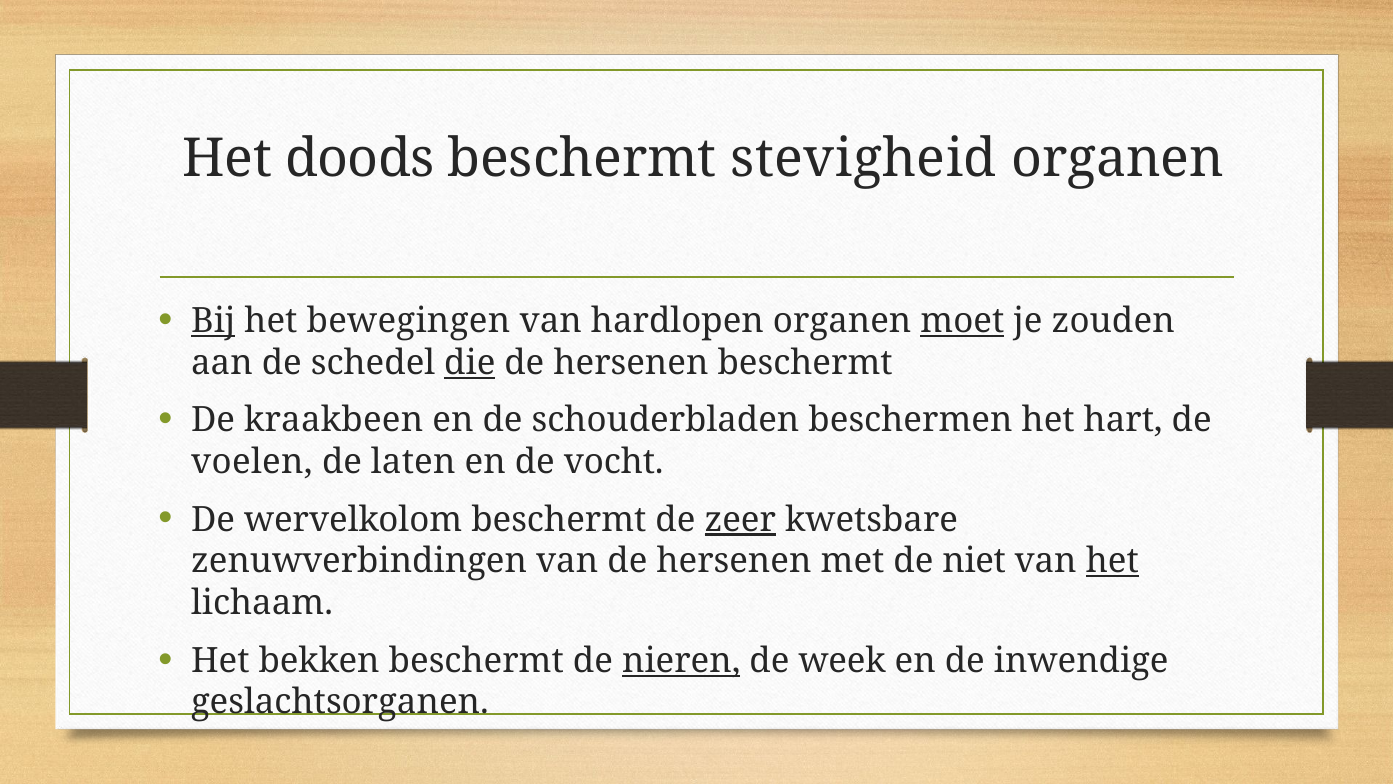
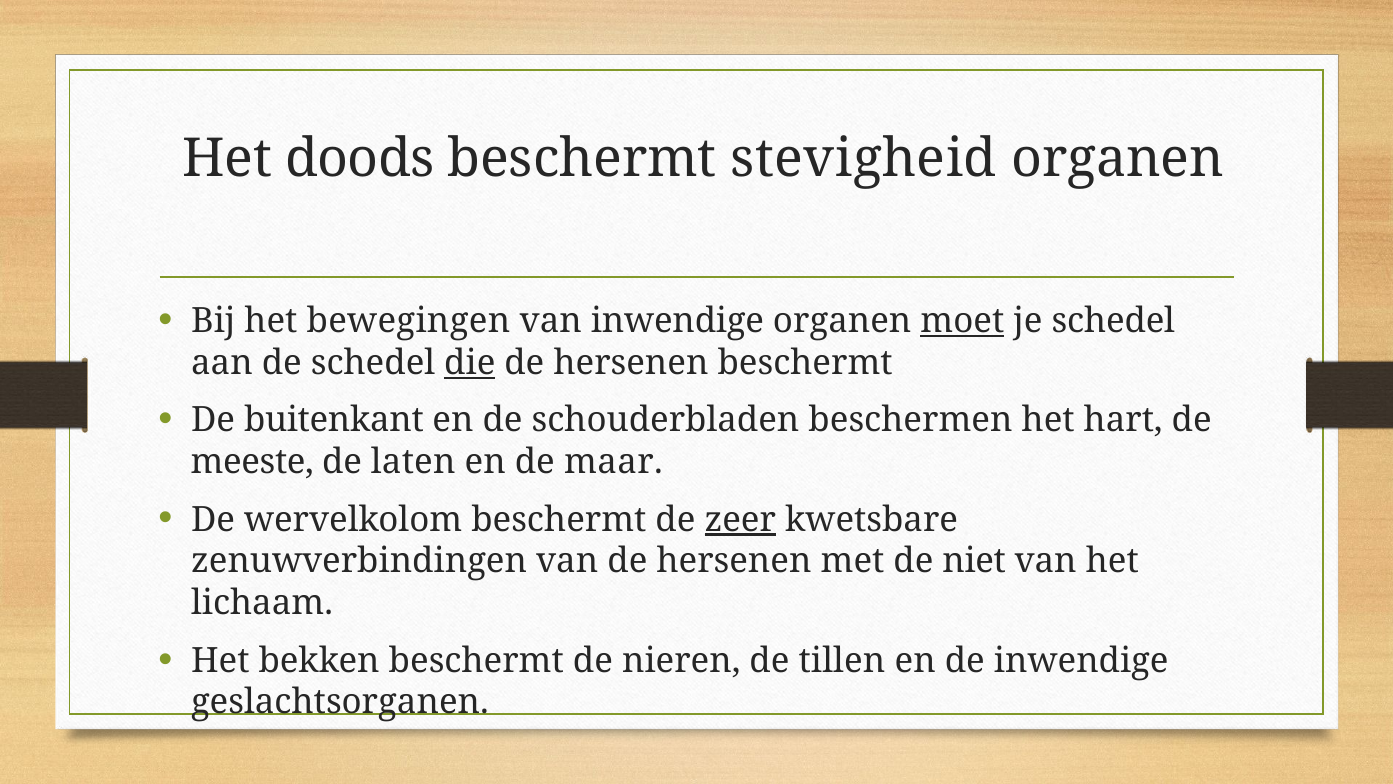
Bij underline: present -> none (213, 321)
van hardlopen: hardlopen -> inwendige (678, 321)
je zouden: zouden -> schedel (1113, 321)
kraakbeen: kraakbeen -> buitenkant (334, 420)
voelen: voelen -> meeste (252, 462)
vocht: vocht -> maar (614, 462)
het underline: present -> none (1112, 561)
nieren underline: present -> none (681, 660)
week: week -> tillen (842, 660)
